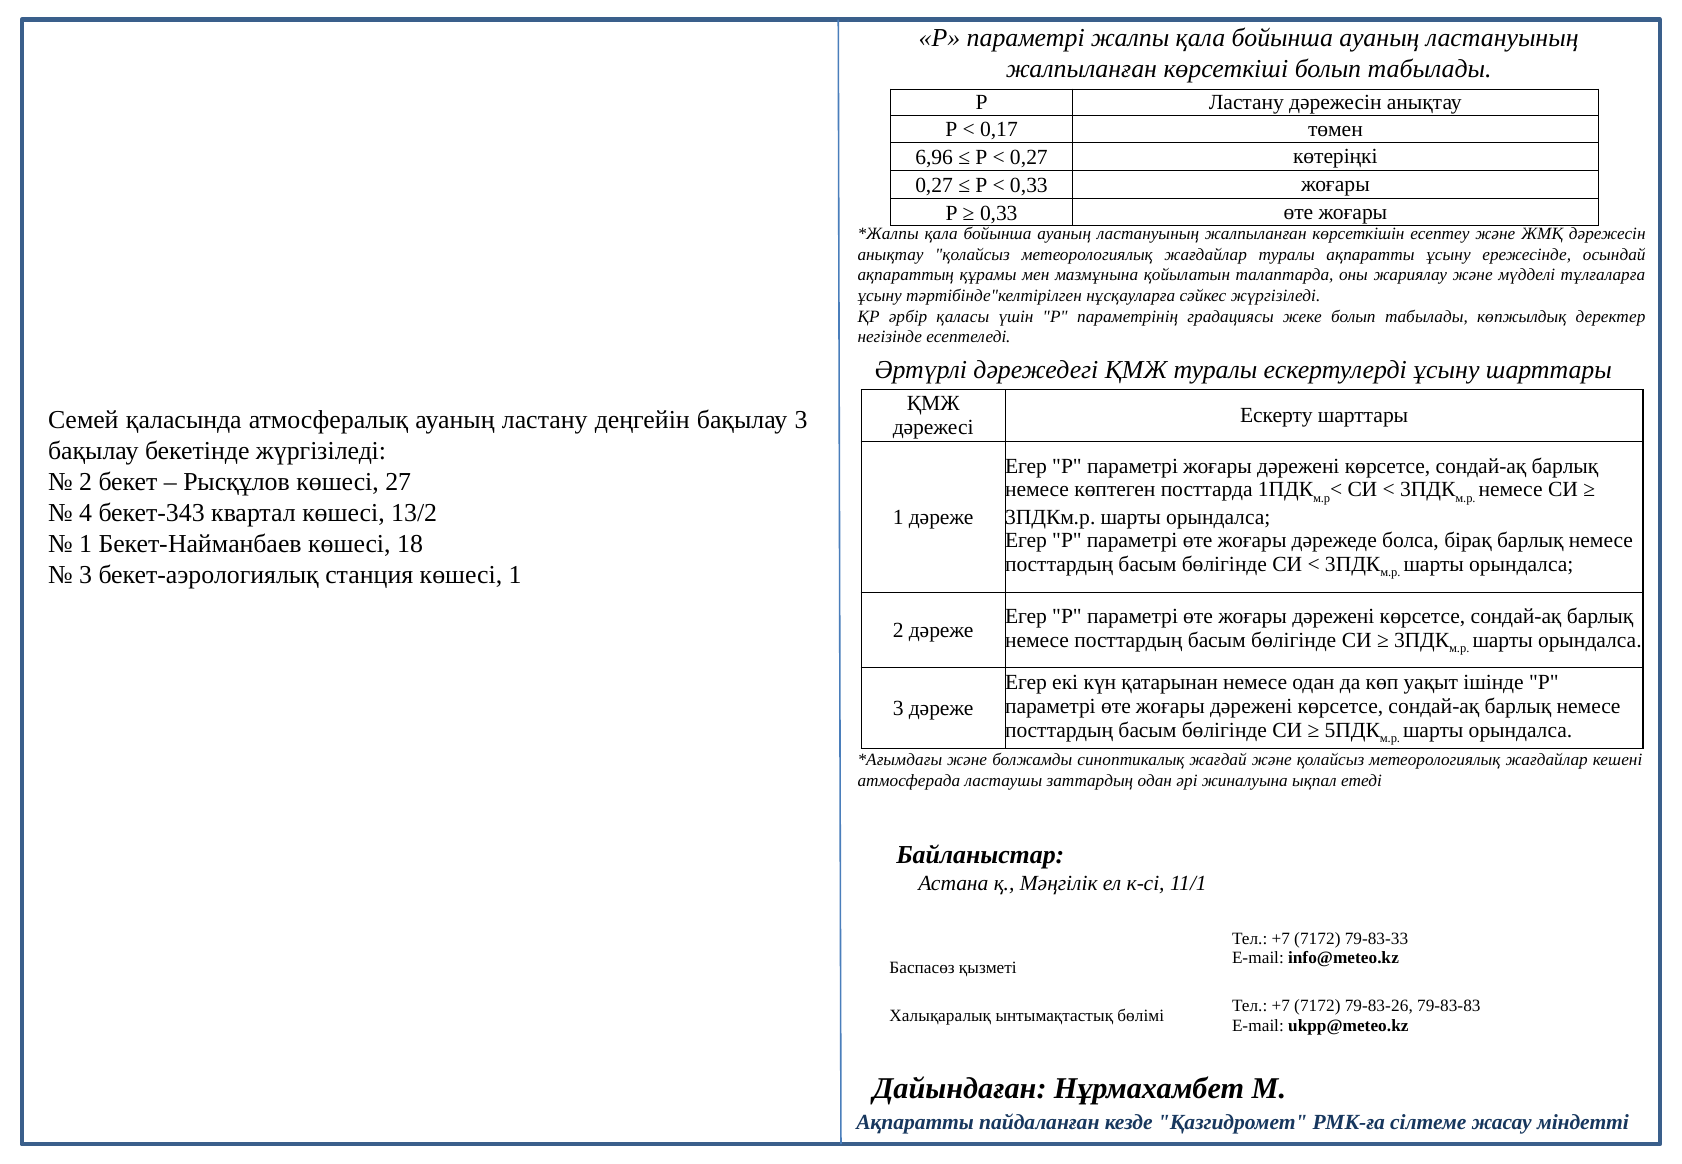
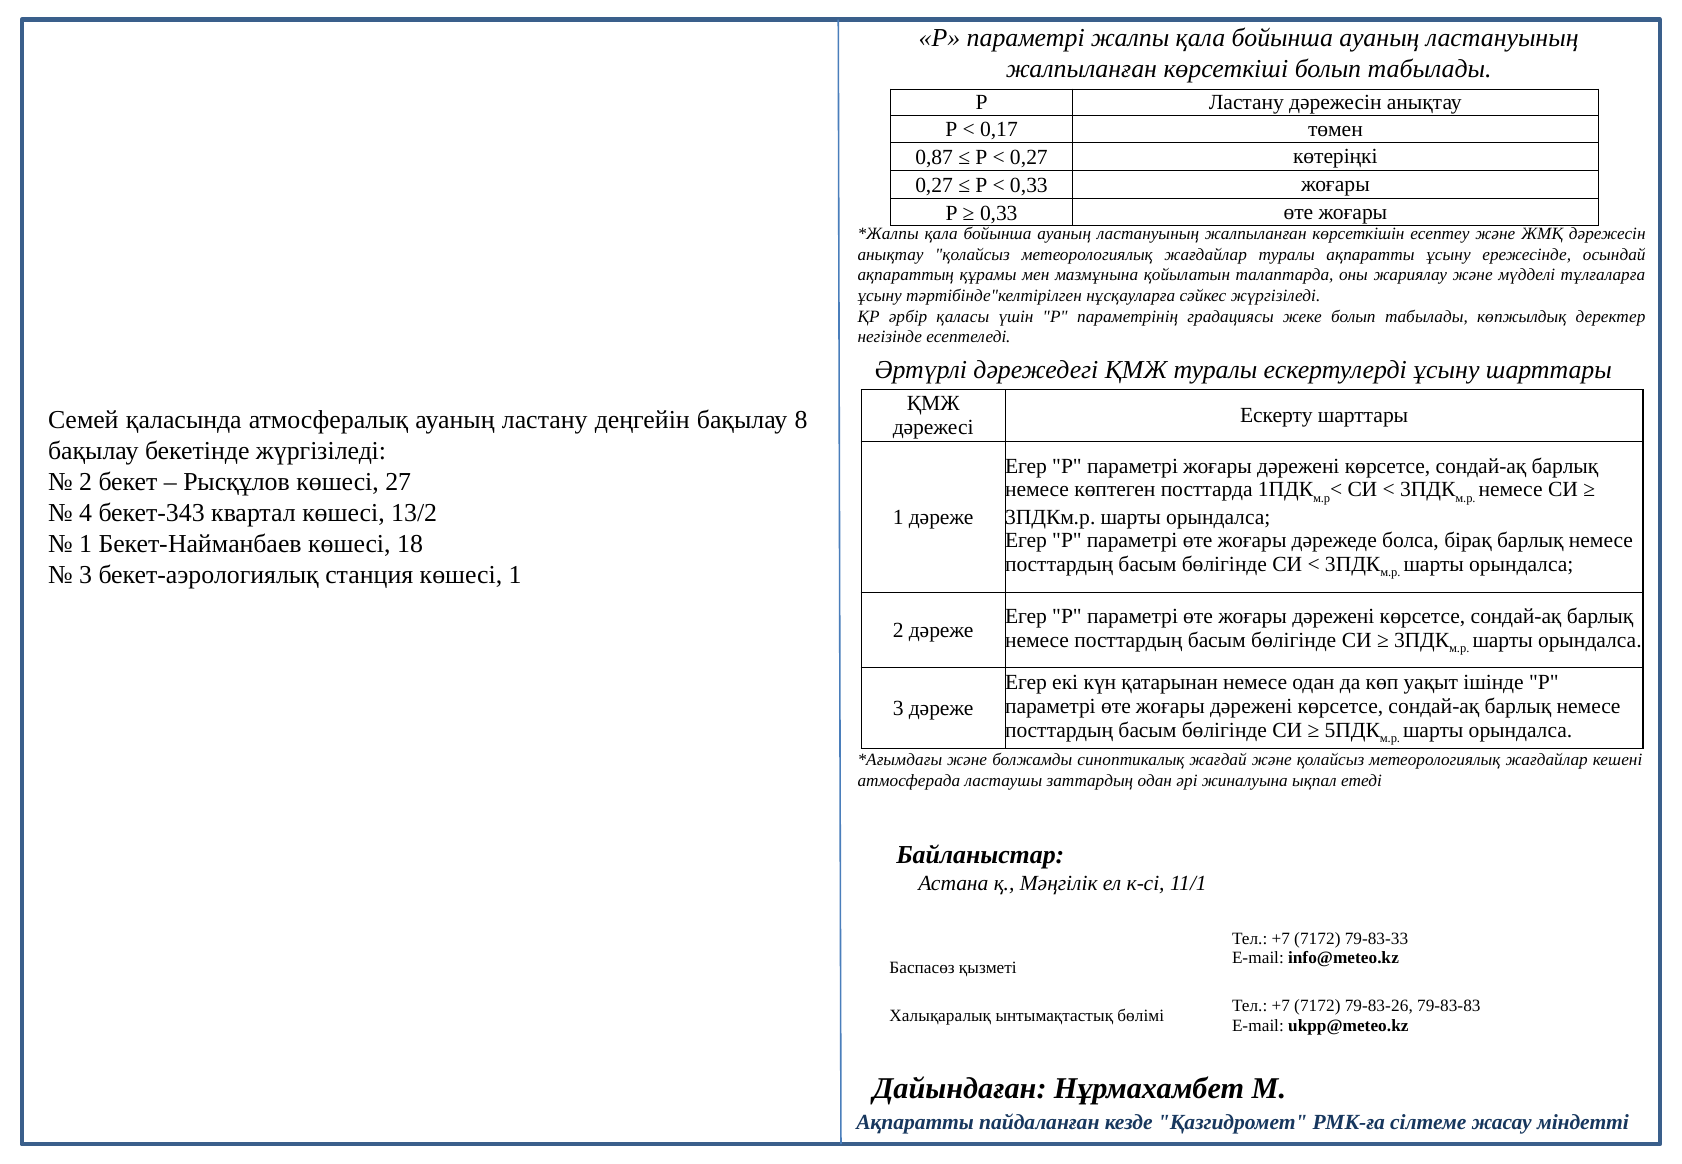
6,96: 6,96 -> 0,87 (934, 158)
бақылау 3: 3 -> 8 (801, 420)
